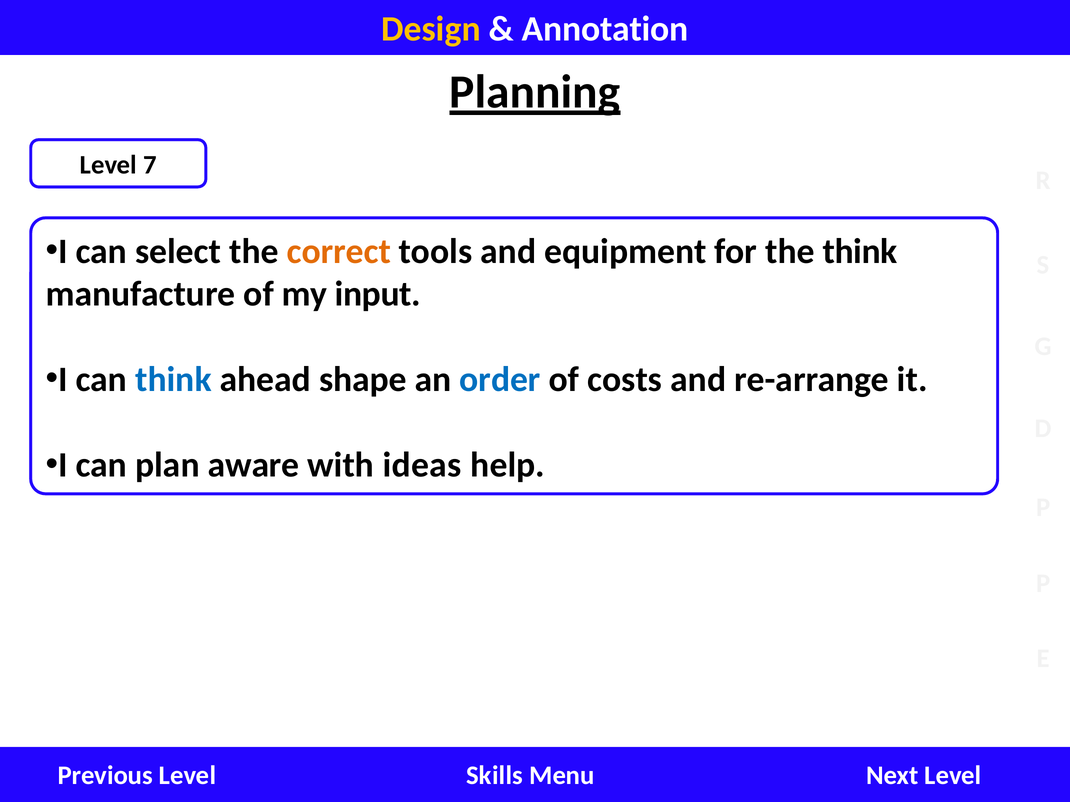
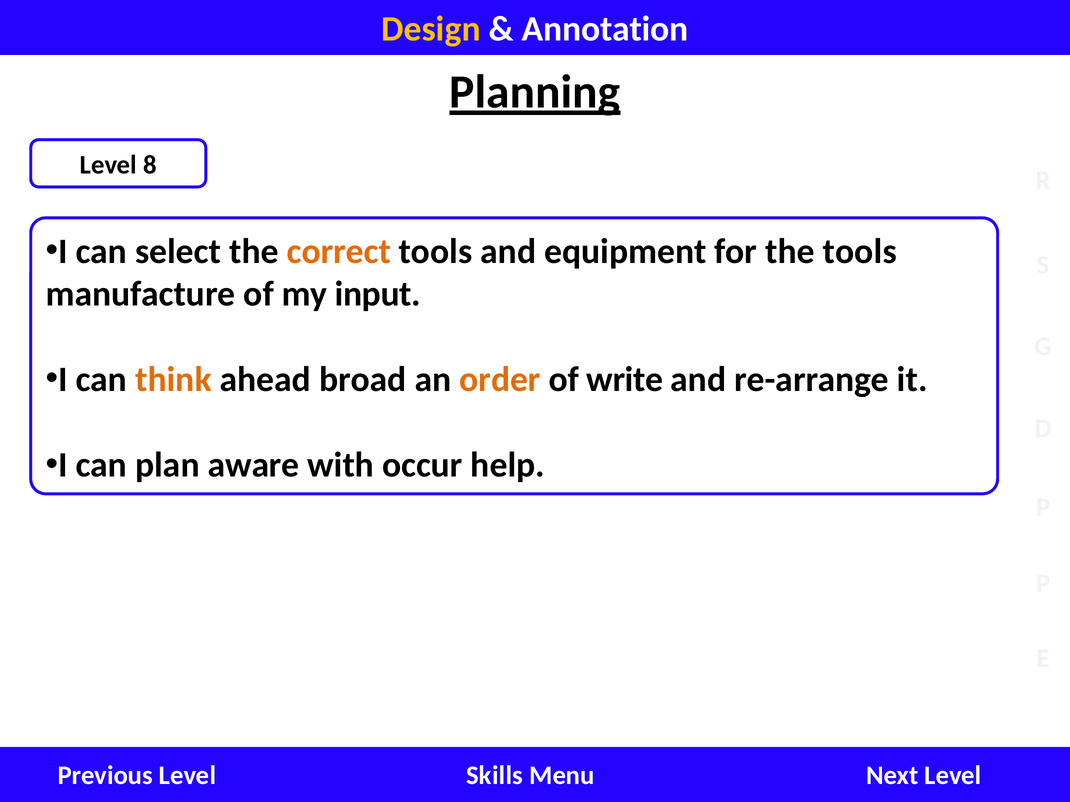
7: 7 -> 8 (150, 165)
the think: think -> tools (860, 252)
think colour: blue -> orange (173, 380)
shape: shape -> broad (363, 380)
order colour: blue -> orange (500, 380)
costs: costs -> write (625, 380)
ideas: ideas -> occur (422, 466)
